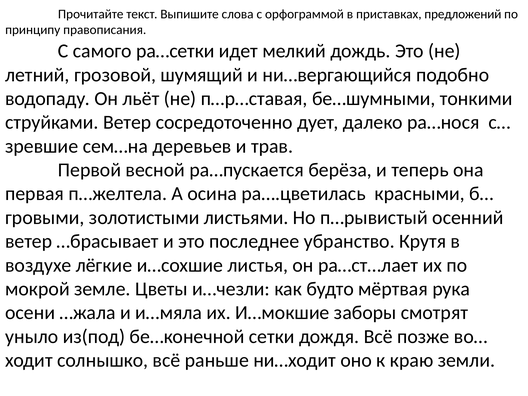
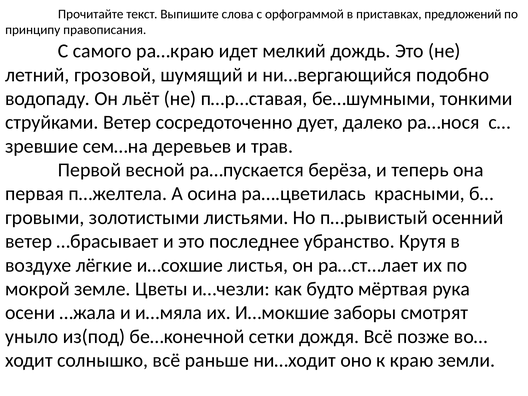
ра…сетки: ра…сетки -> ра…краю (175, 51)
